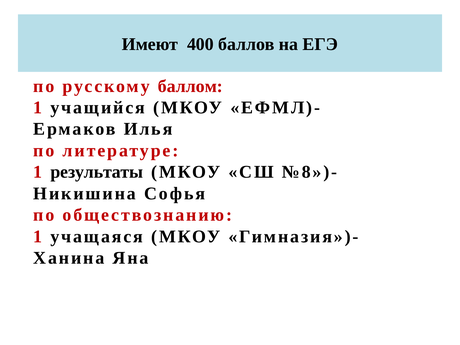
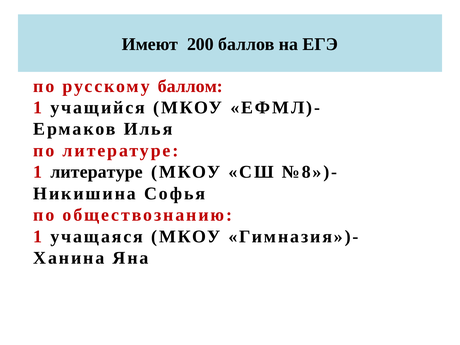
400: 400 -> 200 (200, 44)
1 результаты: результаты -> литературе (97, 172)
